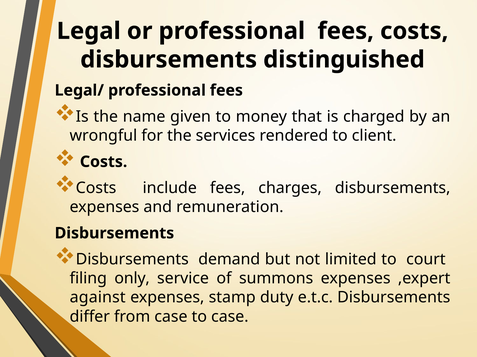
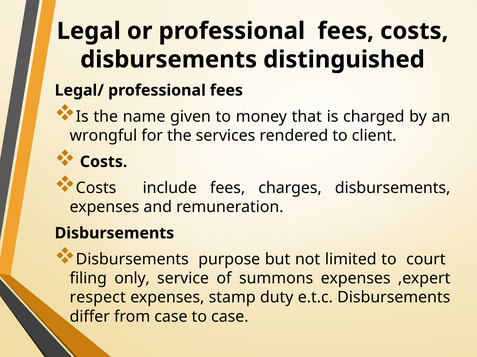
demand: demand -> purpose (229, 260)
against: against -> respect (98, 298)
